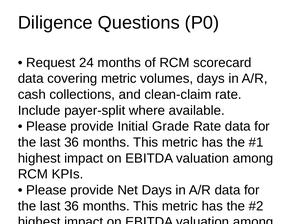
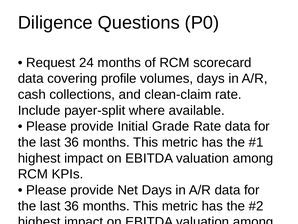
covering metric: metric -> profile (119, 78)
